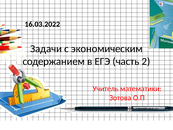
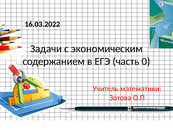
2: 2 -> 0 (146, 61)
